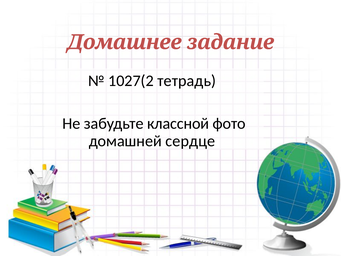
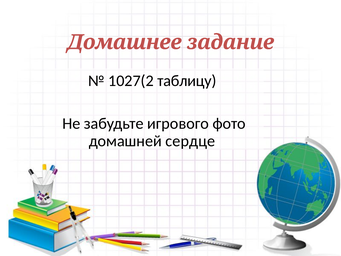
тетрадь: тетрадь -> таблицу (187, 81)
классной: классной -> игрового (178, 123)
